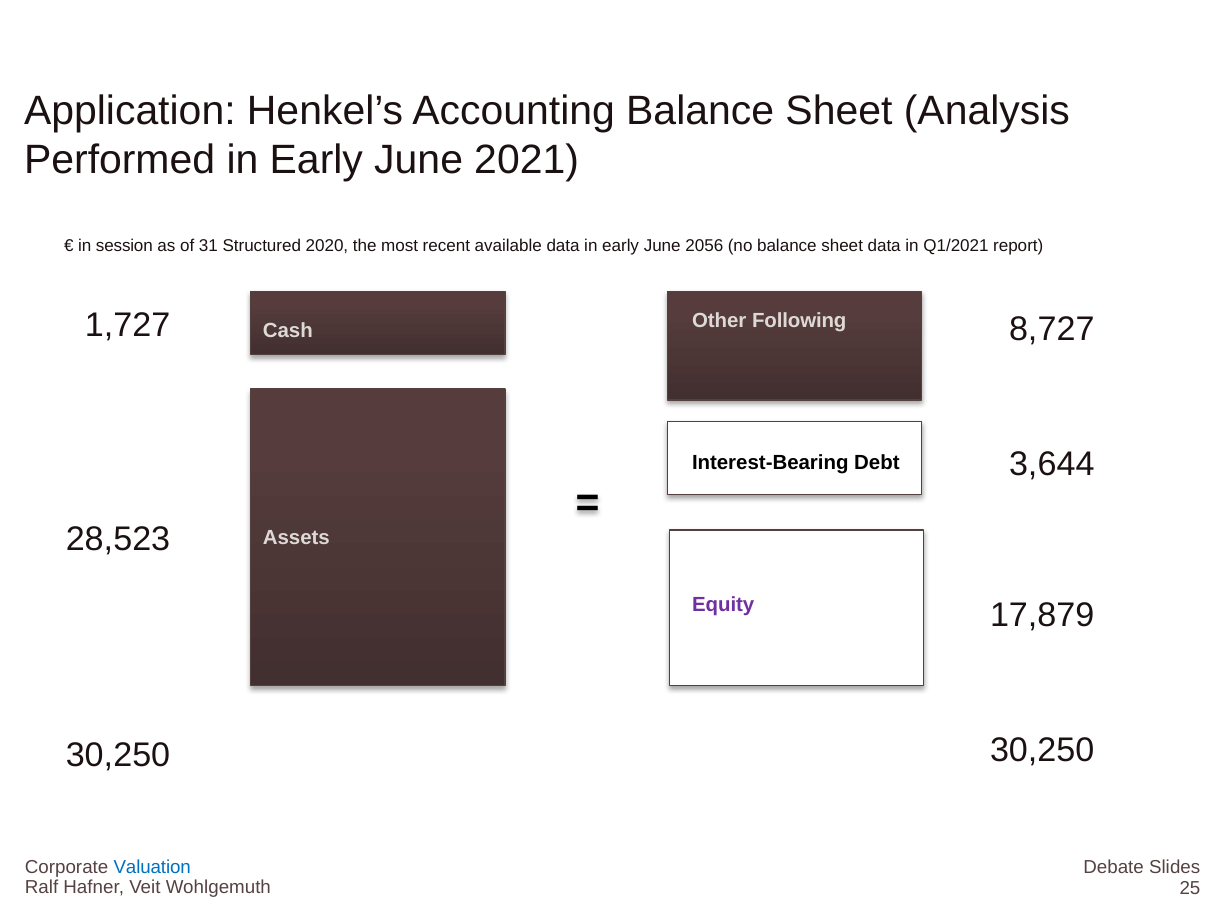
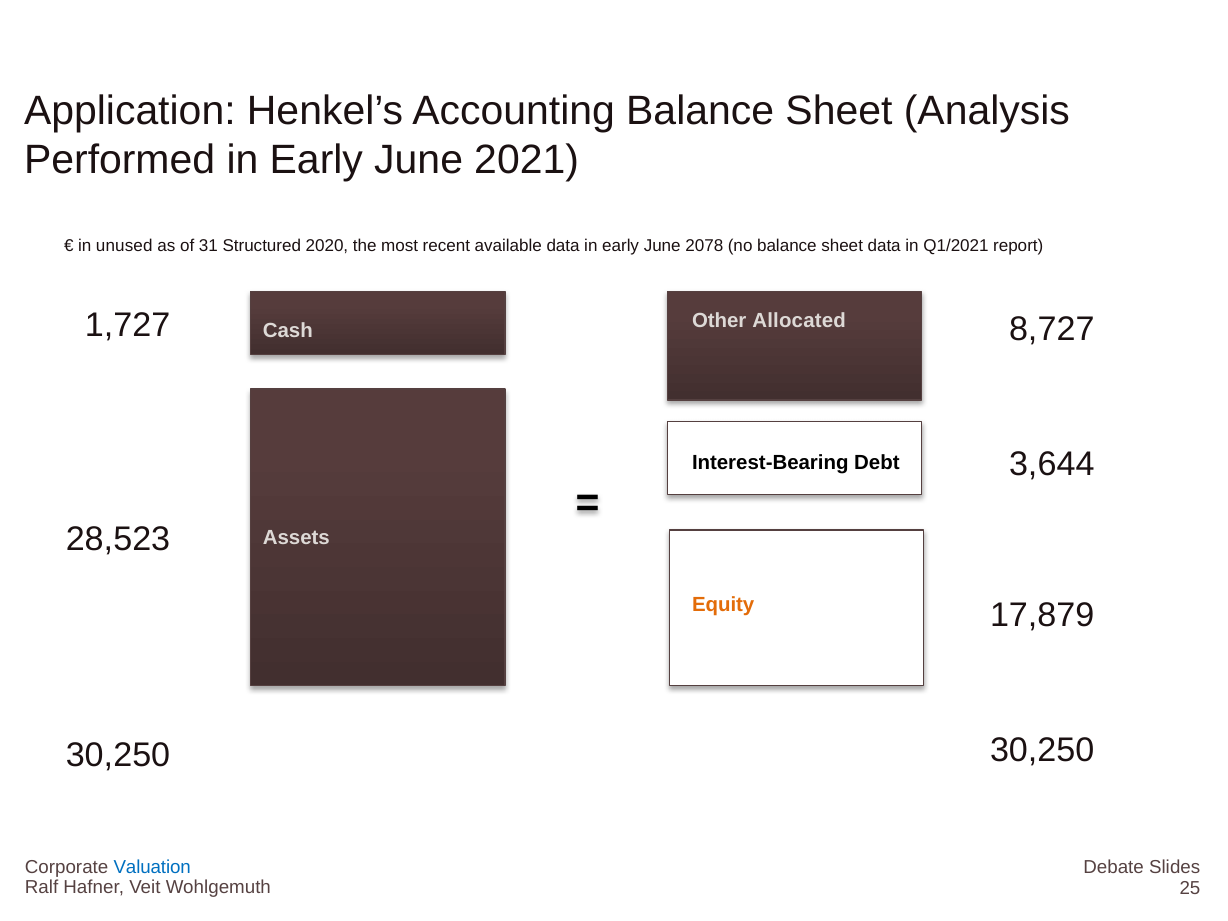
session: session -> unused (124, 246)
2056: 2056 -> 2078 (704, 246)
Following: Following -> Allocated (799, 321)
Equity colour: purple -> orange (723, 605)
